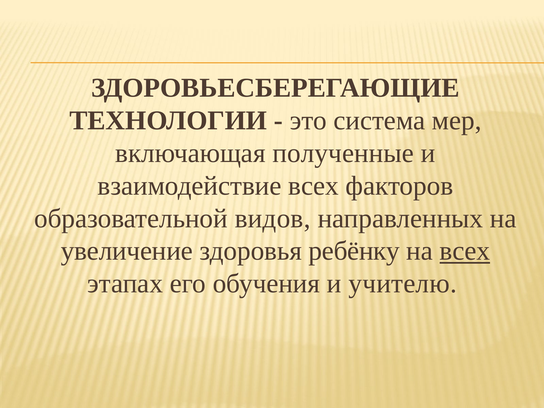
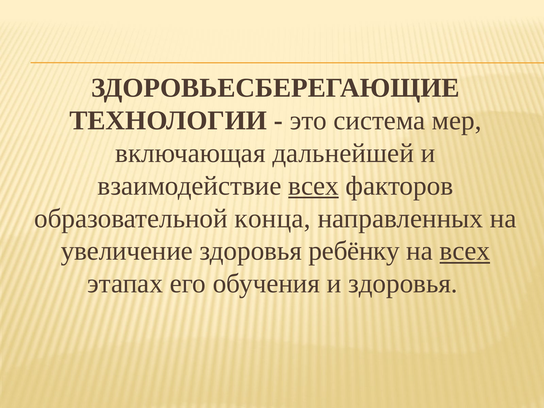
полученные: полученные -> дальнейшей (343, 153)
всех underline: none -> present (314, 186)
видов: видов -> конца (273, 218)
и учителю: учителю -> здоровья (403, 284)
